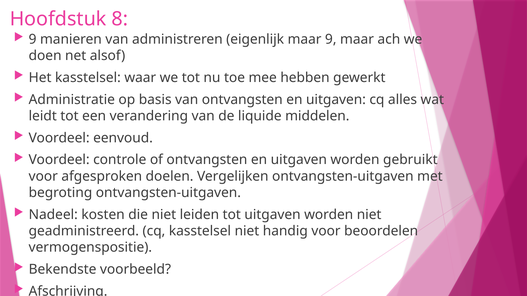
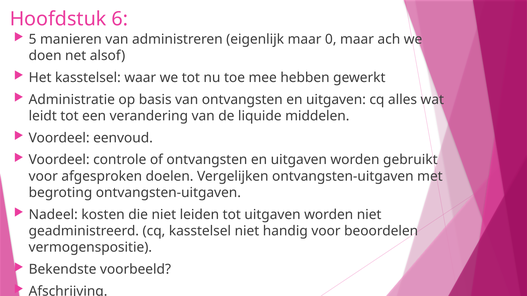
8: 8 -> 6 (120, 19)
9: 9 -> 5 (33, 39)
maar 9: 9 -> 0 (331, 39)
